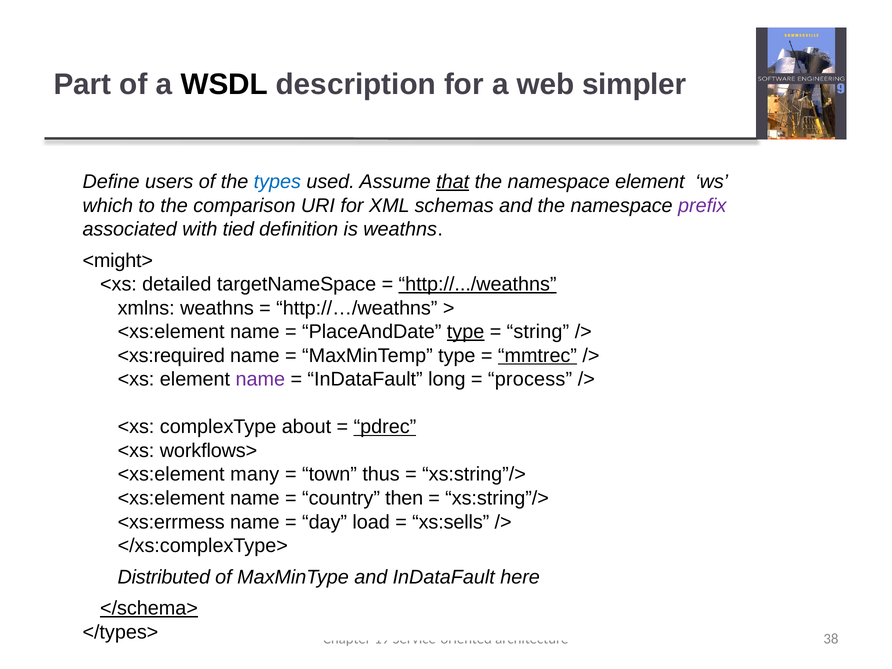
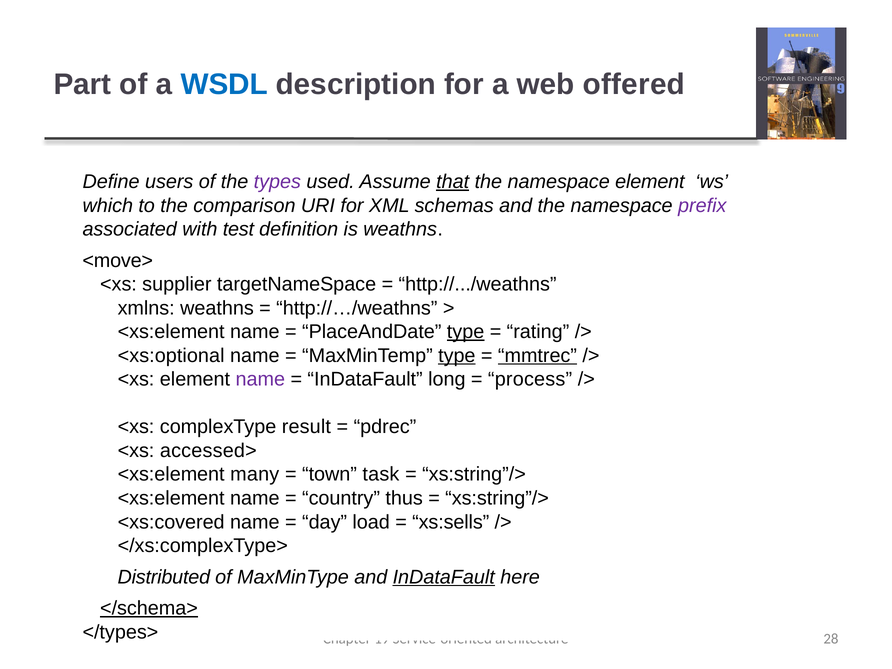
WSDL colour: black -> blue (224, 85)
simpler: simpler -> offered (634, 85)
types colour: blue -> purple (277, 182)
tied: tied -> test (238, 229)
<might>: <might> -> <move> (118, 260)
detailed: detailed -> supplier (177, 284)
http://.../weathns underline: present -> none (478, 284)
string: string -> rating (538, 332)
<xs:required: <xs:required -> <xs:optional (171, 356)
type underline: none -> present (457, 356)
about: about -> result (306, 427)
pdrec underline: present -> none (385, 427)
workflows>: workflows> -> accessed> (208, 451)
thus: thus -> task (381, 474)
then: then -> thus (404, 498)
<xs:errmess: <xs:errmess -> <xs:covered (171, 522)
InDataFault underline: none -> present (444, 577)
38: 38 -> 28 (831, 639)
